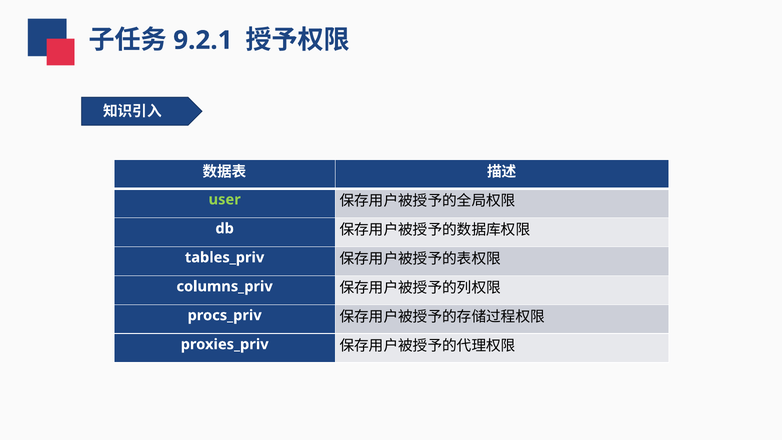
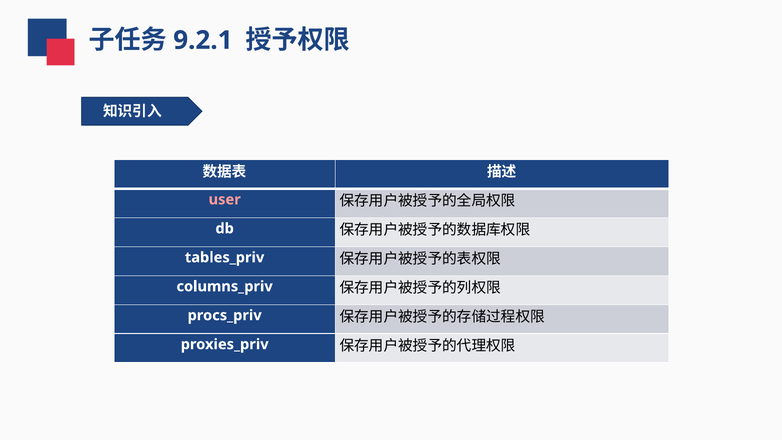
user colour: light green -> pink (225, 199)
